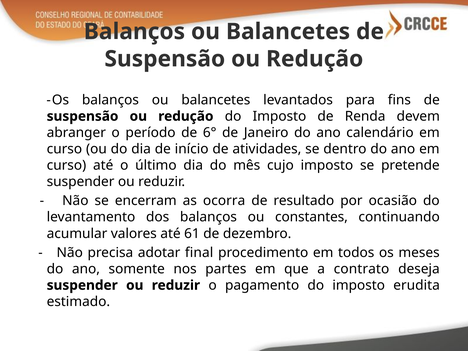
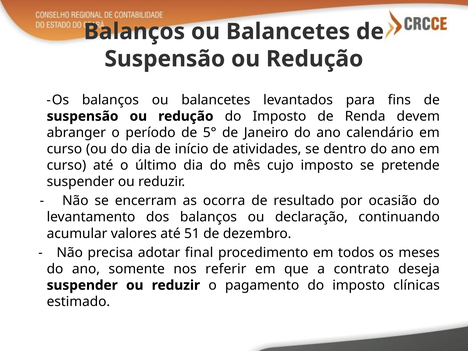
6°: 6° -> 5° (210, 133)
constantes: constantes -> declaração (311, 217)
61: 61 -> 51 (192, 234)
partes: partes -> referir (226, 269)
erudita: erudita -> clínicas (417, 285)
